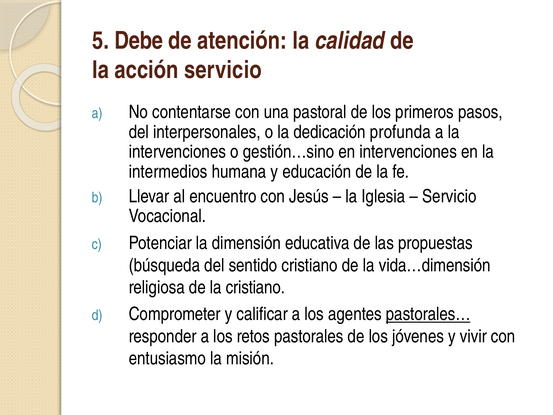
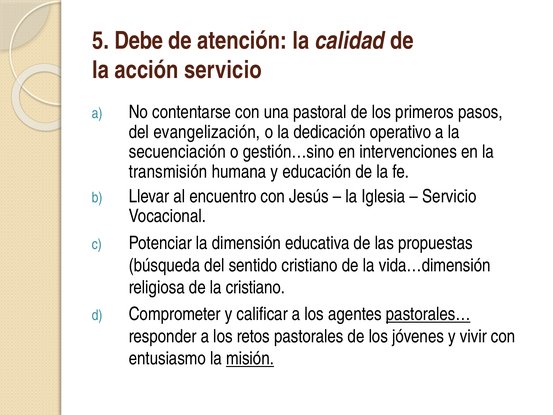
interpersonales: interpersonales -> evangelización (207, 132)
profunda: profunda -> operativo (400, 132)
intervenciones: intervenciones -> secuenciación (177, 152)
intermedios: intermedios -> transmisión (168, 172)
misión underline: none -> present (250, 358)
